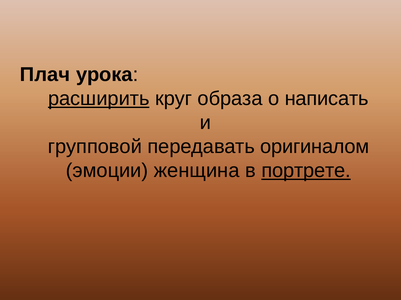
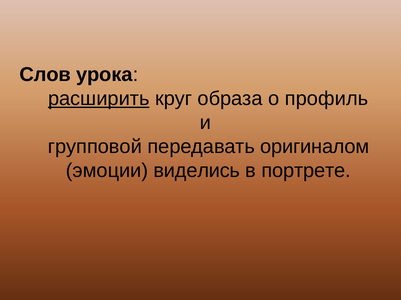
Плач: Плач -> Слов (45, 75)
написать: написать -> профиль (327, 99)
женщина: женщина -> виделись (197, 171)
портрете underline: present -> none (306, 171)
